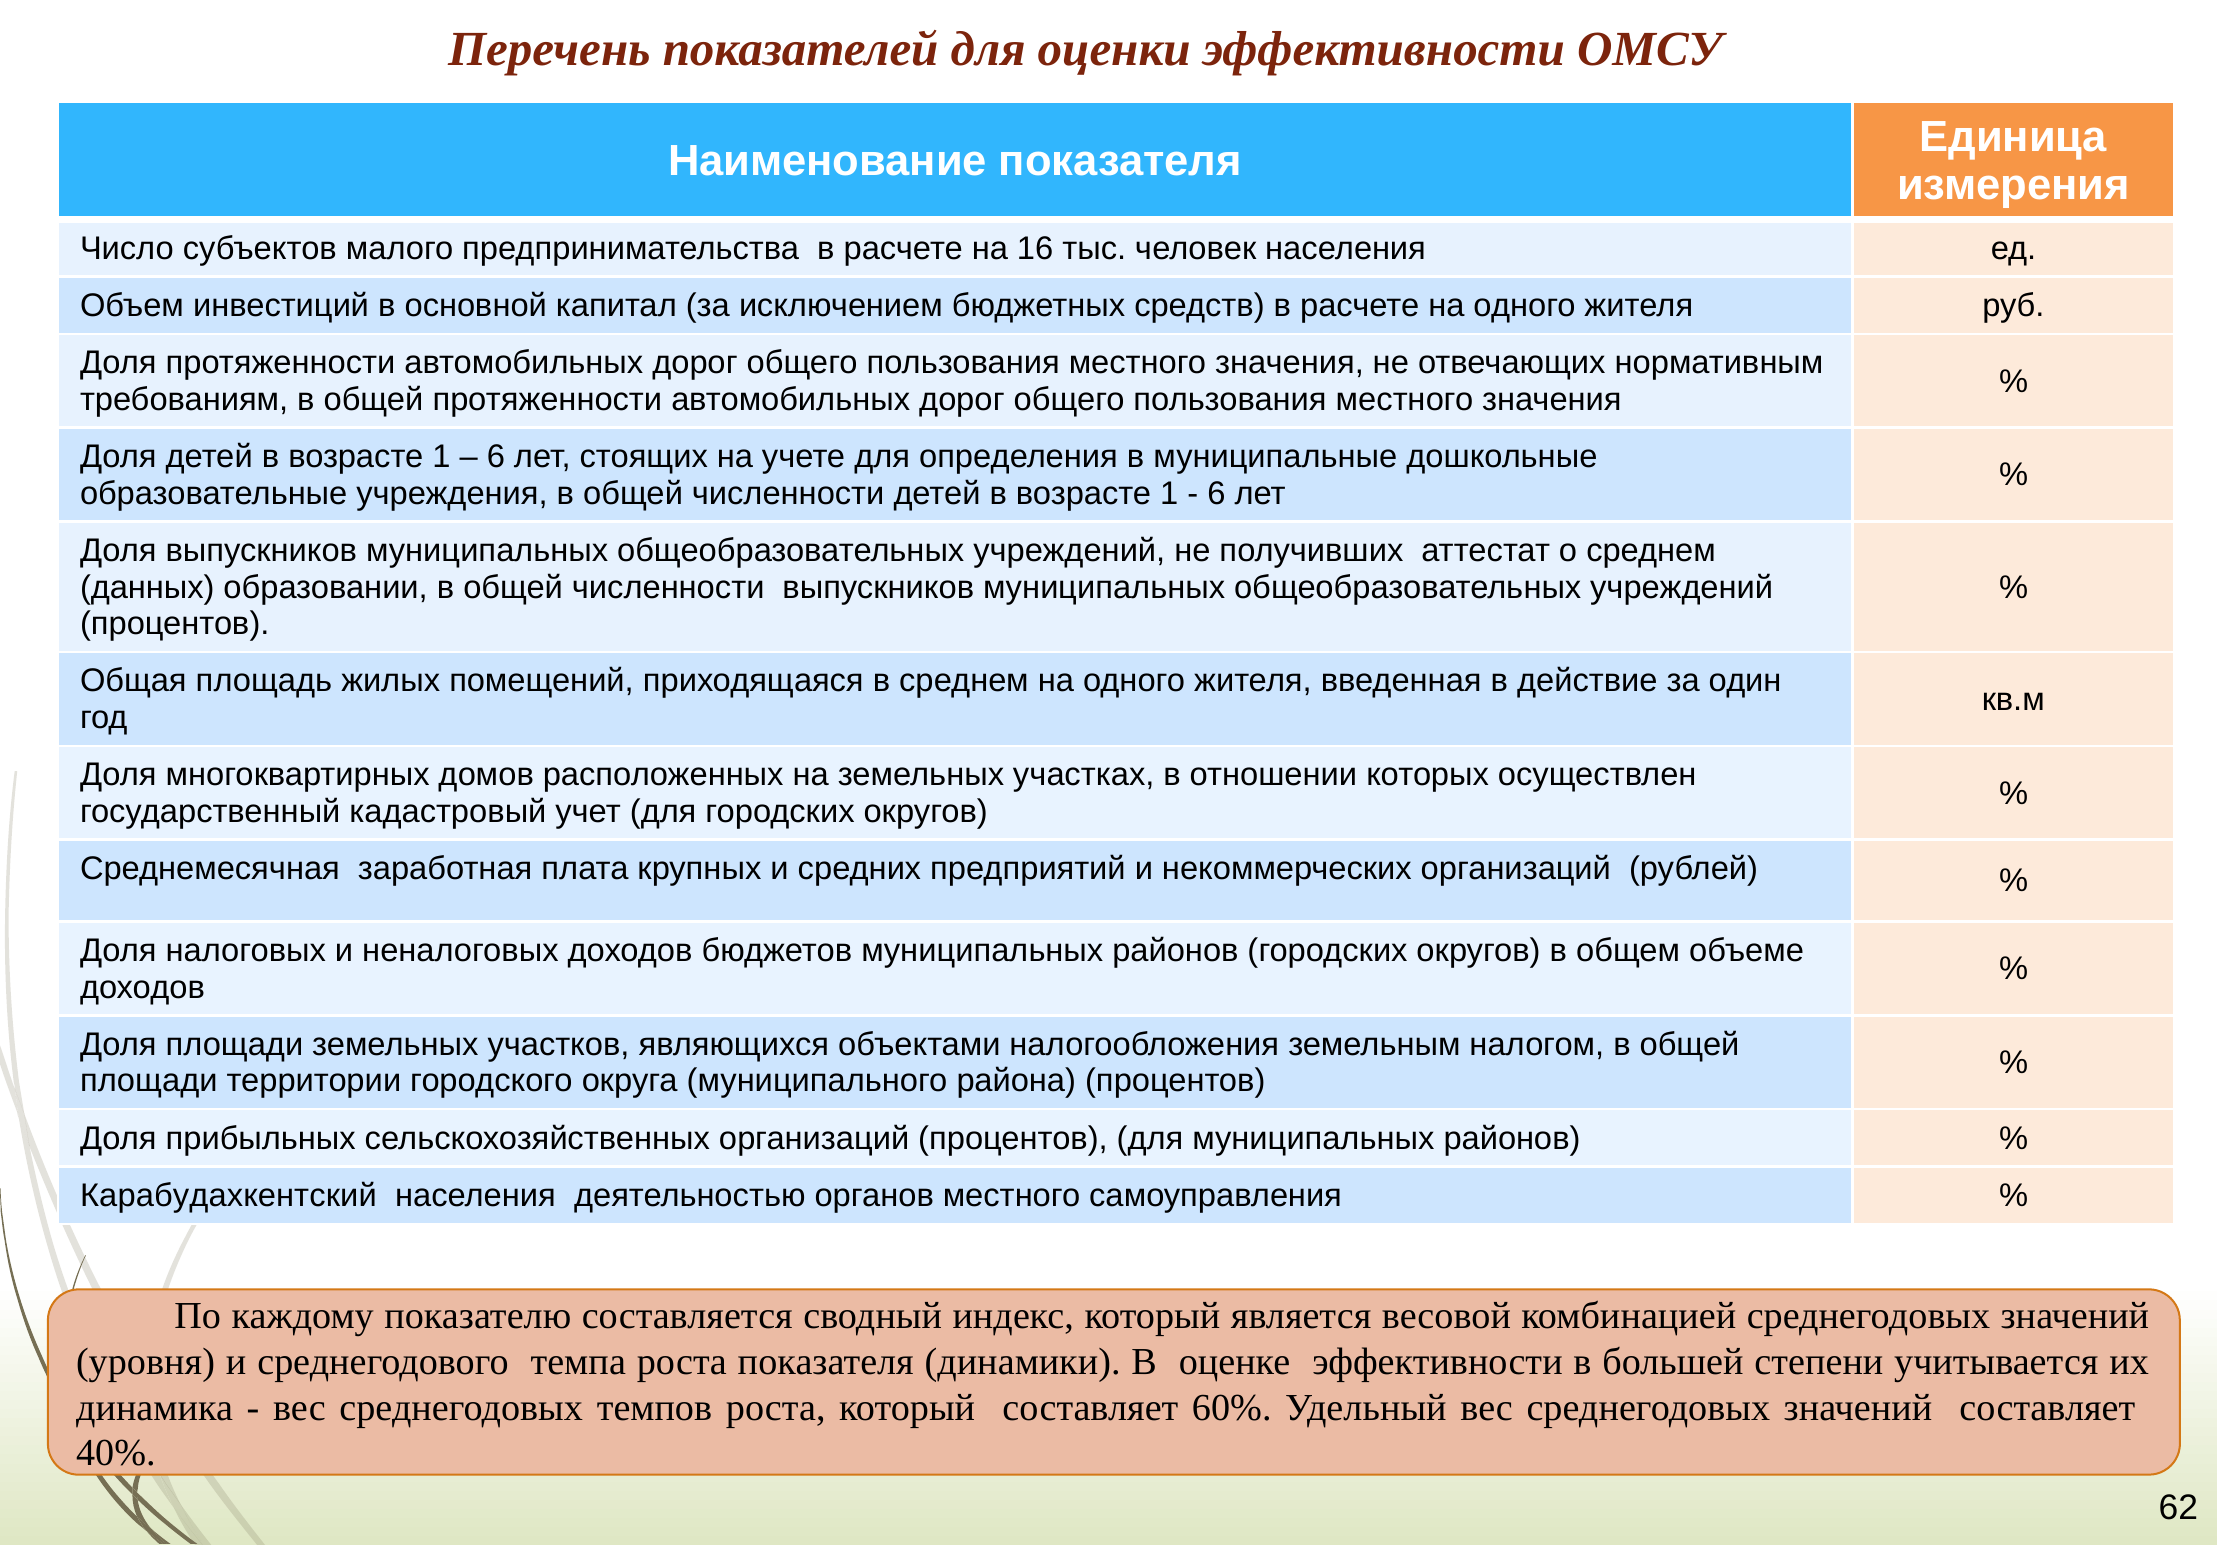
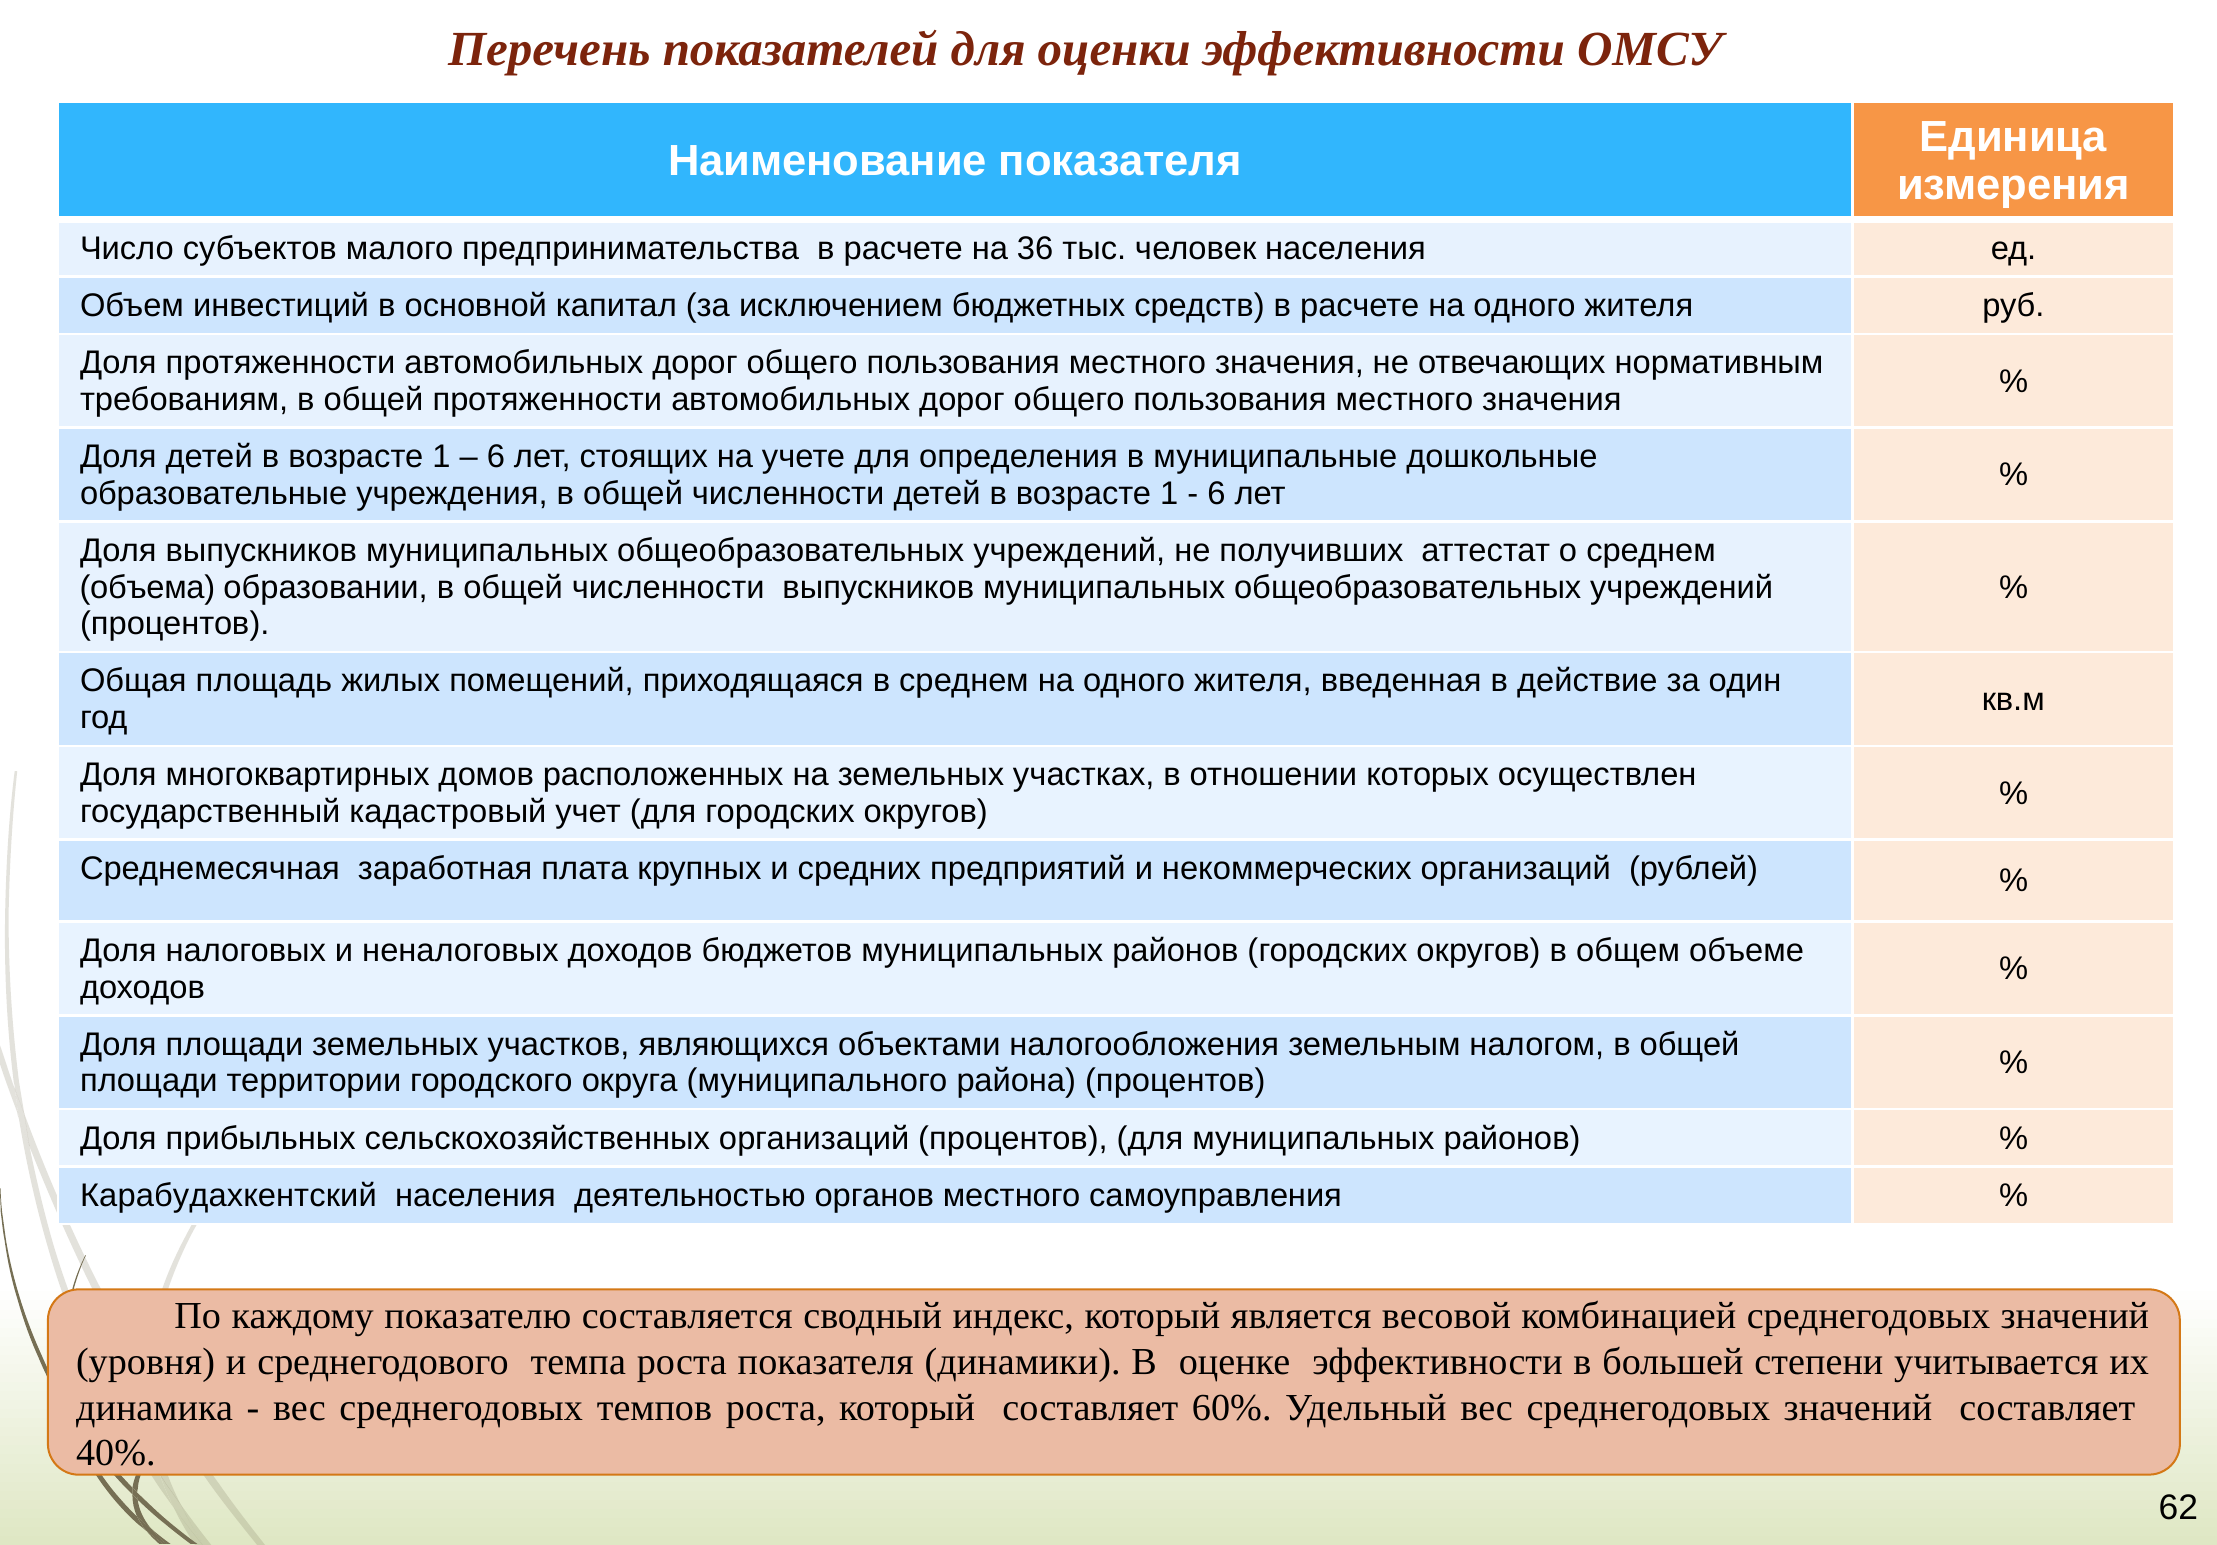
16: 16 -> 36 (1035, 249)
данных: данных -> объема (147, 587)
